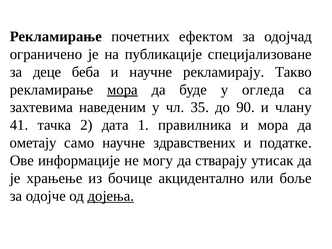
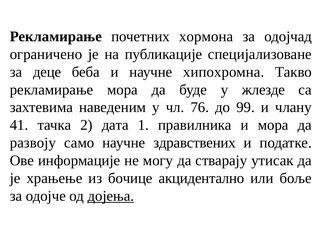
ефектом: ефектом -> хормона (206, 36)
рекламирају: рекламирају -> хипохромна (224, 72)
мора underline: present -> none (122, 90)
огледа: огледа -> жлезде (263, 90)
35: 35 -> 76 (200, 107)
90: 90 -> 99 (246, 107)
ометају: ометају -> развоју (33, 143)
